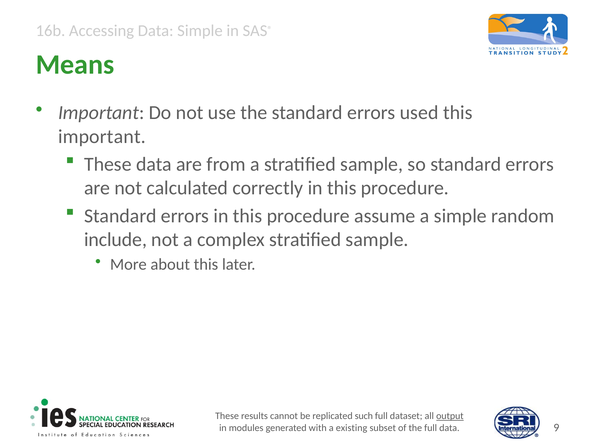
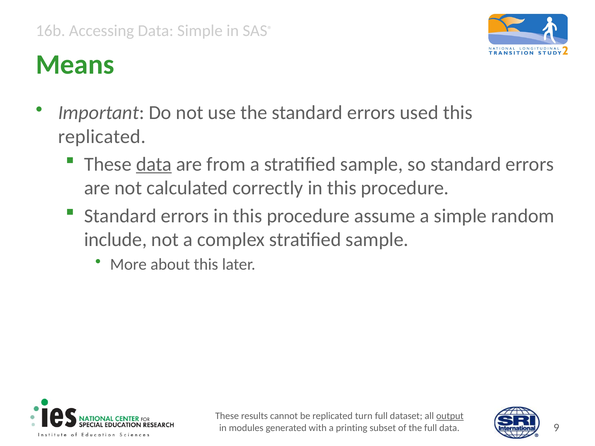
important: important -> replicated (102, 137)
data underline: none -> present (154, 164)
such: such -> turn (364, 416)
existing: existing -> printing (352, 428)
